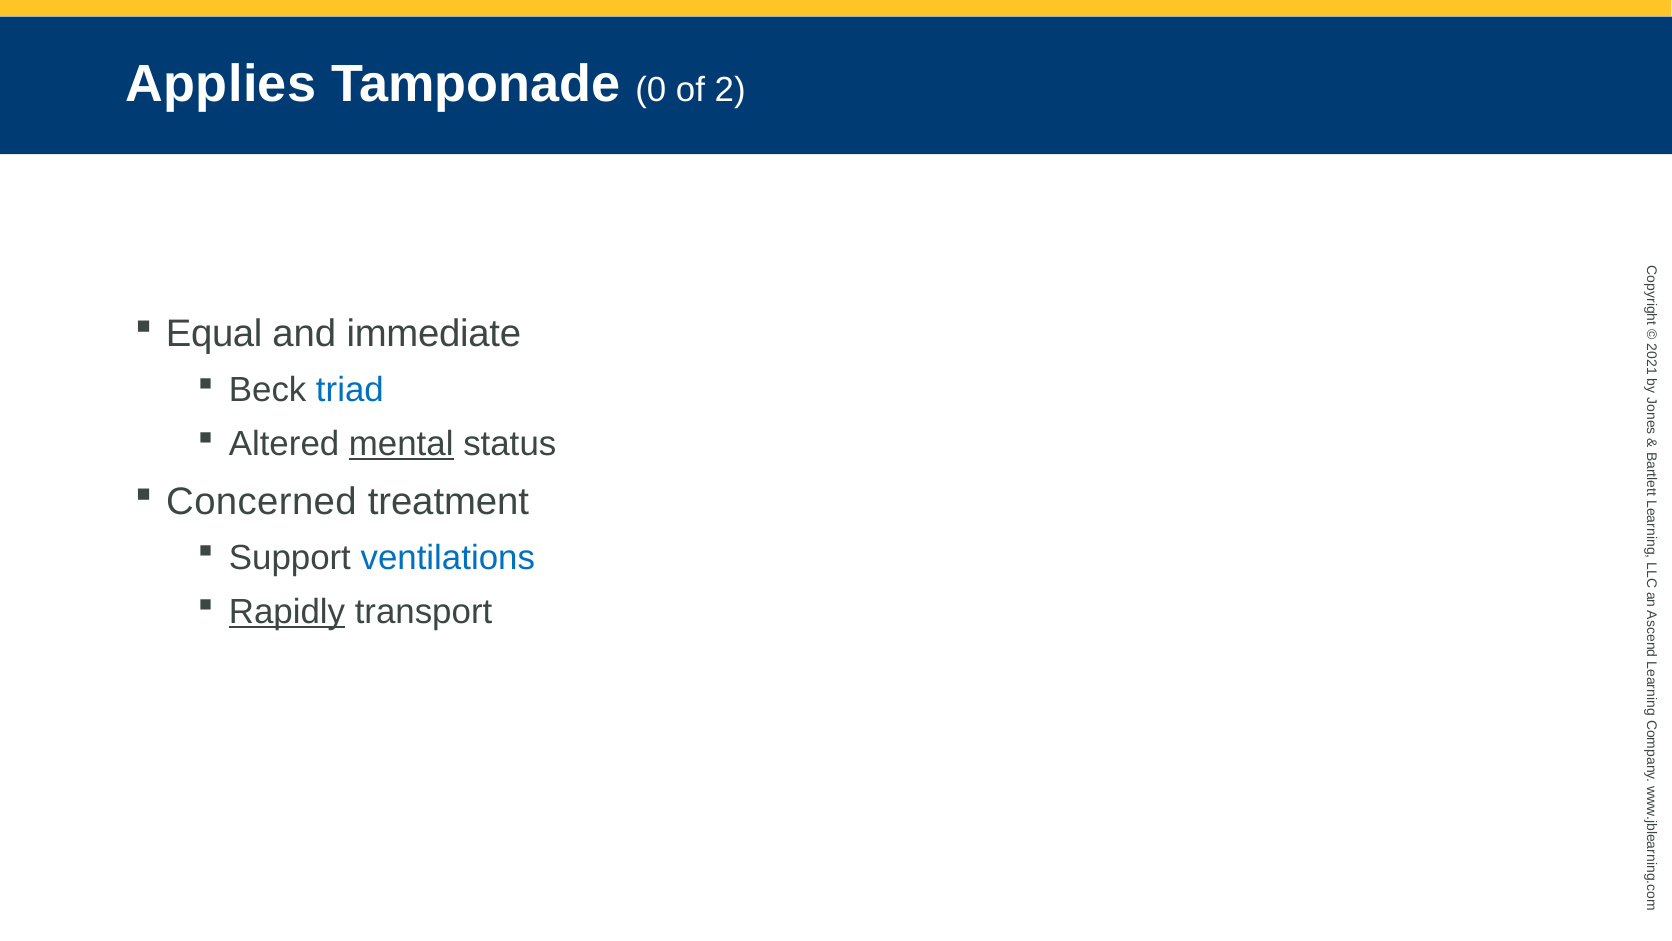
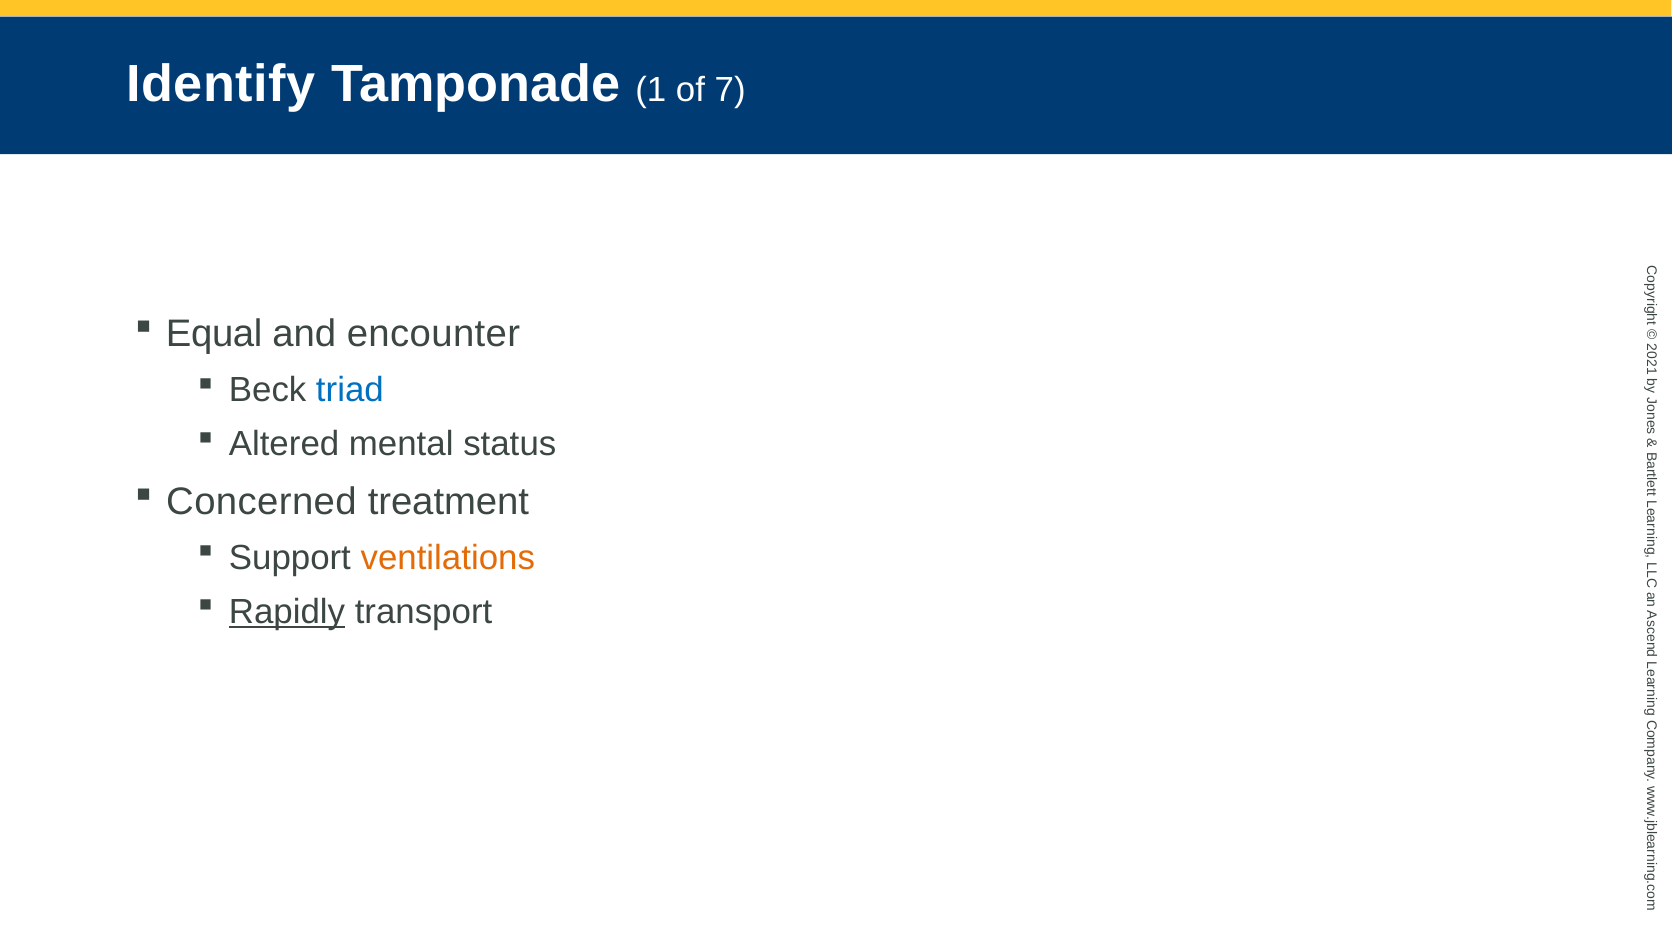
Applies: Applies -> Identify (221, 84)
Tamponade 0: 0 -> 1 (651, 90)
of 2: 2 -> 7 (730, 90)
immediate: immediate -> encounter (433, 334)
mental underline: present -> none (401, 444)
ventilations colour: blue -> orange (448, 557)
